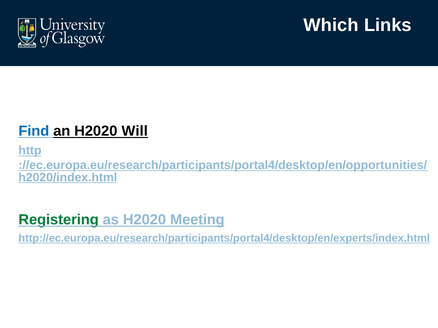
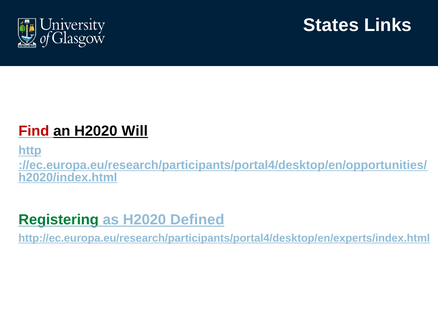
Which: Which -> States (331, 25)
Find colour: blue -> red (34, 131)
Meeting: Meeting -> Defined (197, 220)
